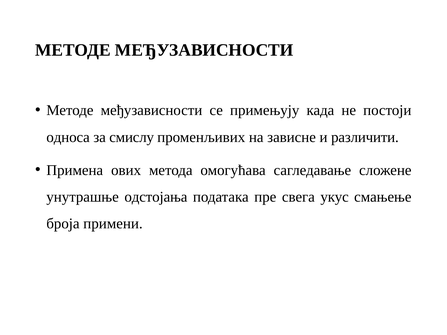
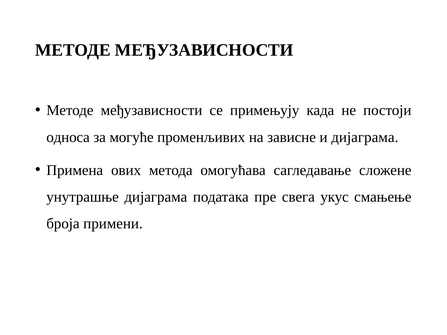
смислу: смислу -> могуће (132, 137)
и различити: различити -> дијаграма (365, 137)
унутрашње одстојања: одстојања -> дијаграма (156, 197)
